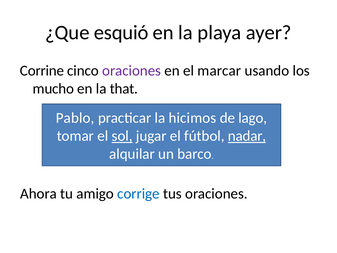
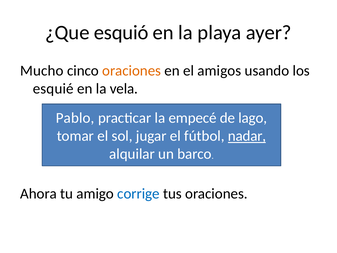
Corrine: Corrine -> Mucho (42, 71)
oraciones colour: purple -> orange (132, 71)
marcar: marcar -> amigos (219, 71)
mucho: mucho -> esquié (53, 89)
that: that -> vela (124, 89)
hicimos: hicimos -> empecé (193, 118)
sol underline: present -> none (122, 136)
